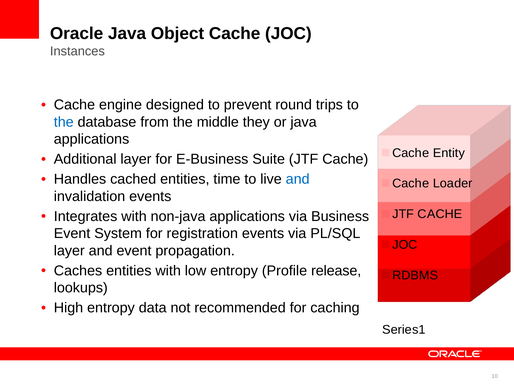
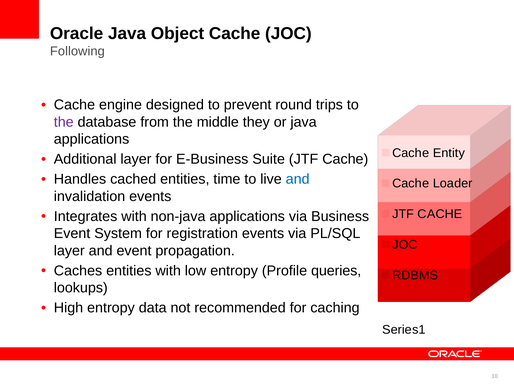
Instances: Instances -> Following (77, 51)
the colour: blue -> purple (64, 122)
release: release -> queries (336, 270)
